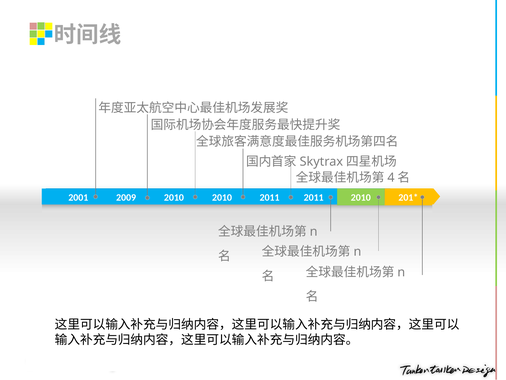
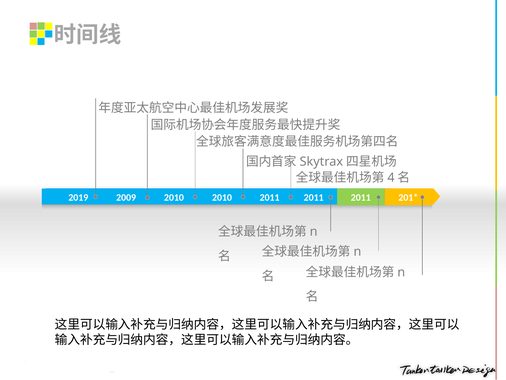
2001: 2001 -> 2019 (78, 197)
2009 2010: 2010 -> 2011 (361, 197)
